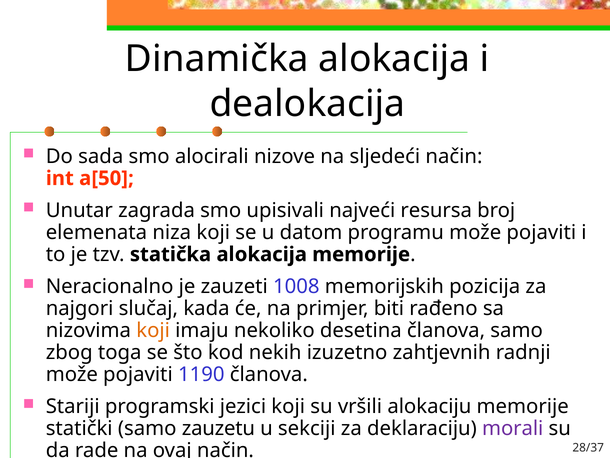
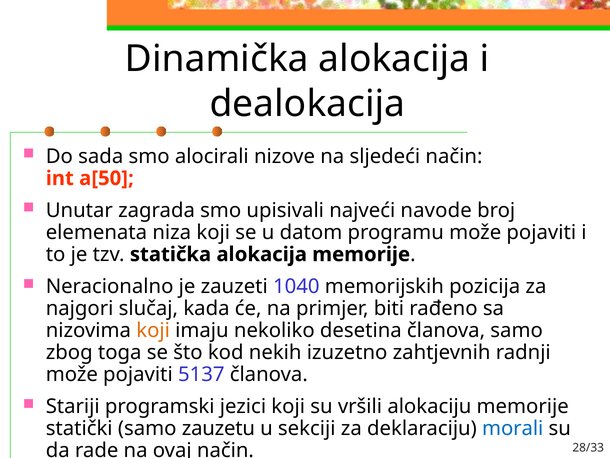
resursa: resursa -> navode (436, 210)
1008: 1008 -> 1040 (296, 286)
1190: 1190 -> 5137 (201, 374)
morali colour: purple -> blue (513, 428)
28/37: 28/37 -> 28/33 (588, 447)
